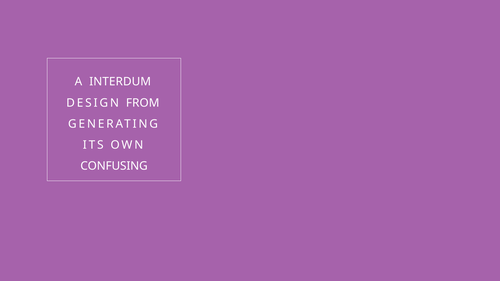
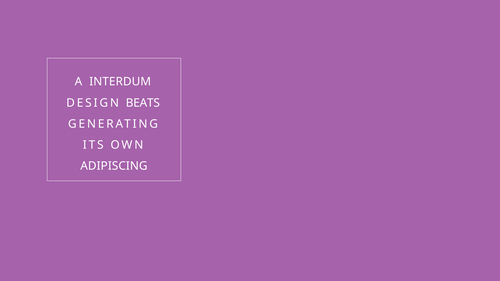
FROM: FROM -> BEATS (143, 103)
CONFUSING: CONFUSING -> ADIPISCING (114, 166)
